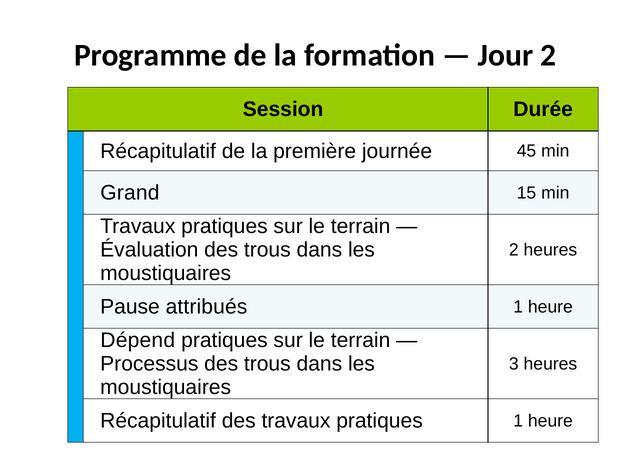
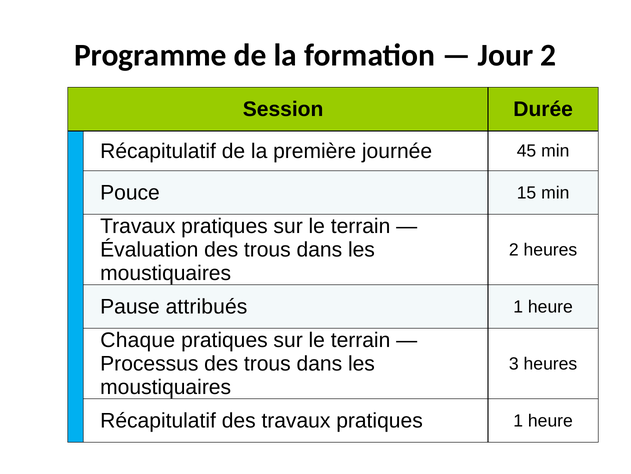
Grand: Grand -> Pouce (130, 193)
Dépend: Dépend -> Chaque (138, 340)
